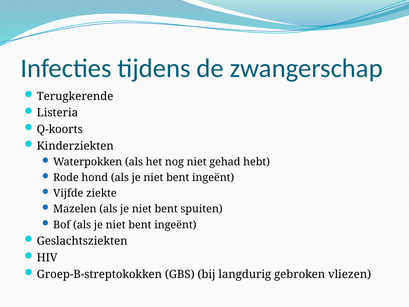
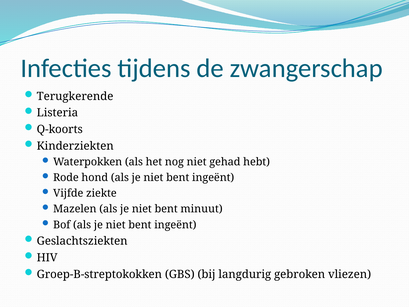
spuiten: spuiten -> minuut (202, 209)
